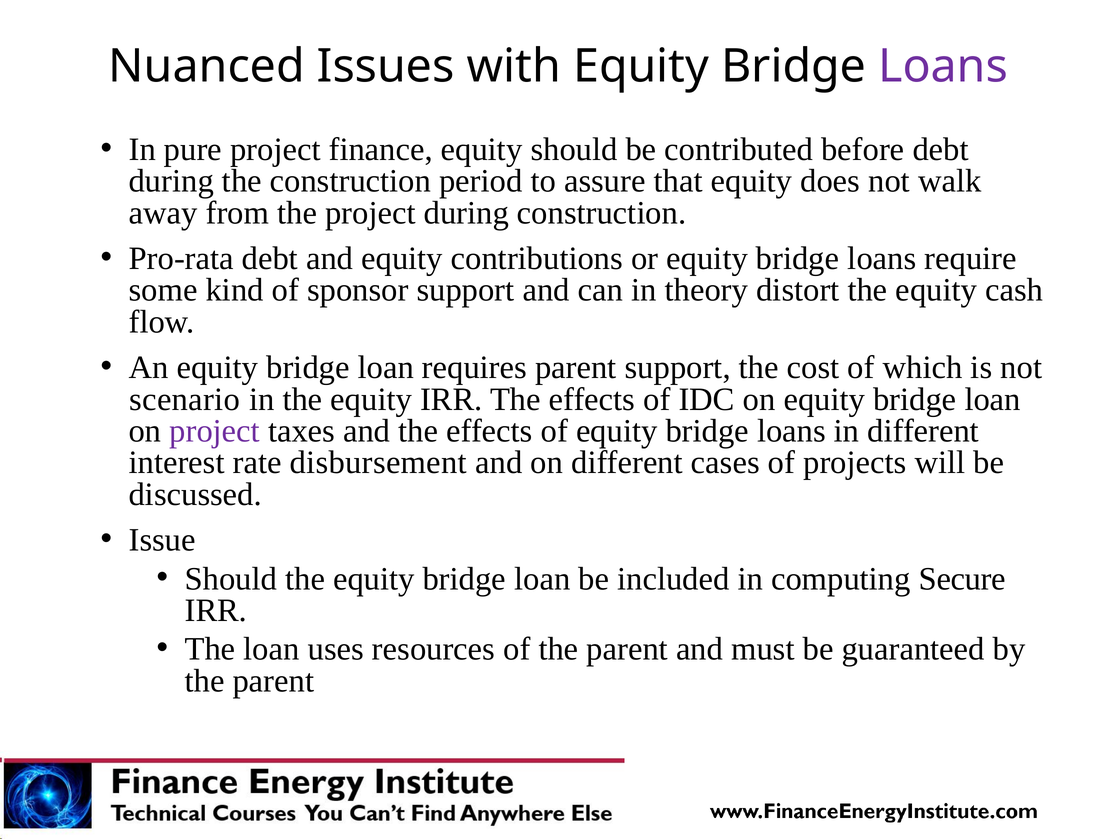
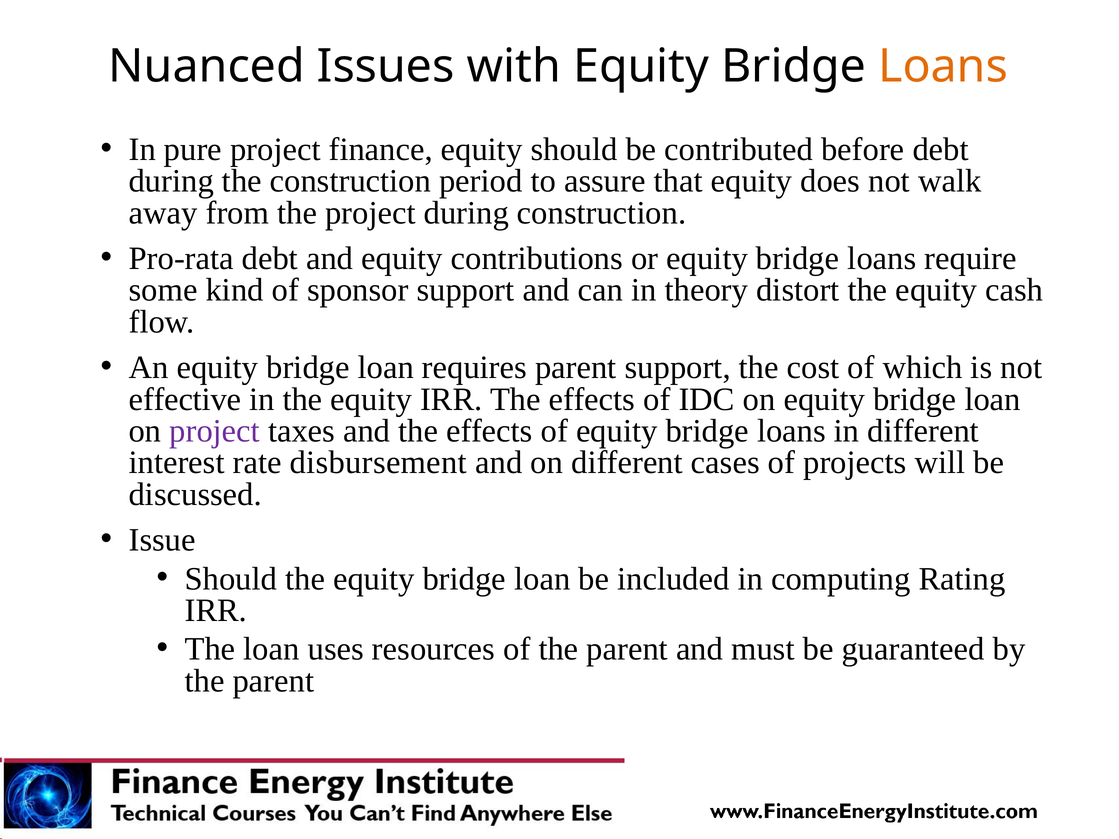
Loans colour: purple -> orange (943, 66)
scenario: scenario -> effective (185, 399)
Secure: Secure -> Rating (962, 579)
